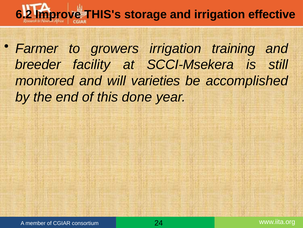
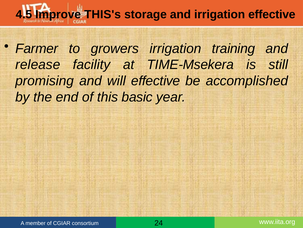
6.2: 6.2 -> 4.5 (24, 14)
breeder: breeder -> release (38, 65)
SCCI-Msekera: SCCI-Msekera -> TIME-Msekera (190, 65)
monitored: monitored -> promising (45, 81)
will varieties: varieties -> effective (156, 81)
done: done -> basic (137, 97)
